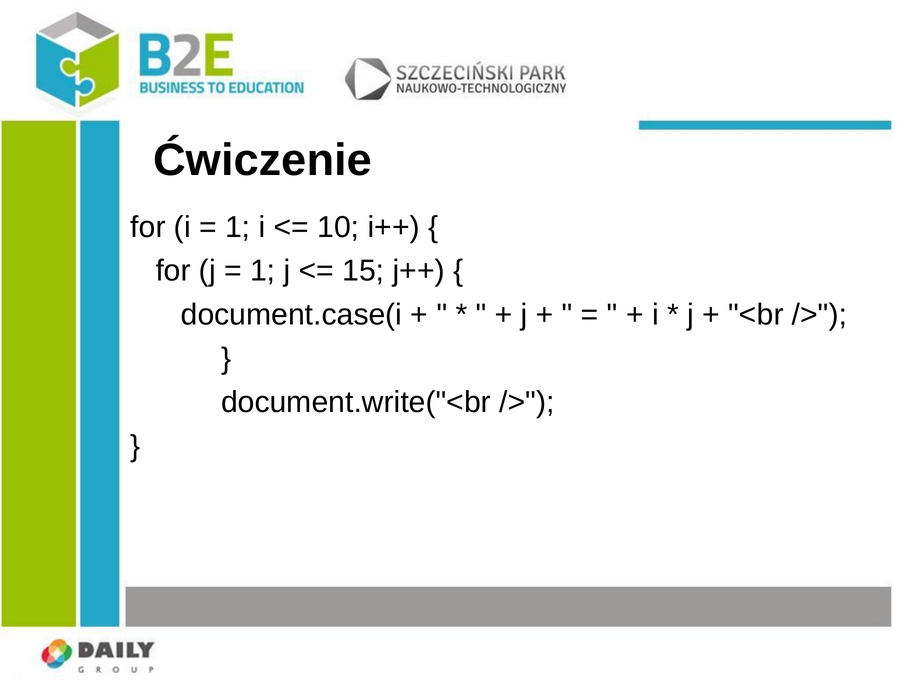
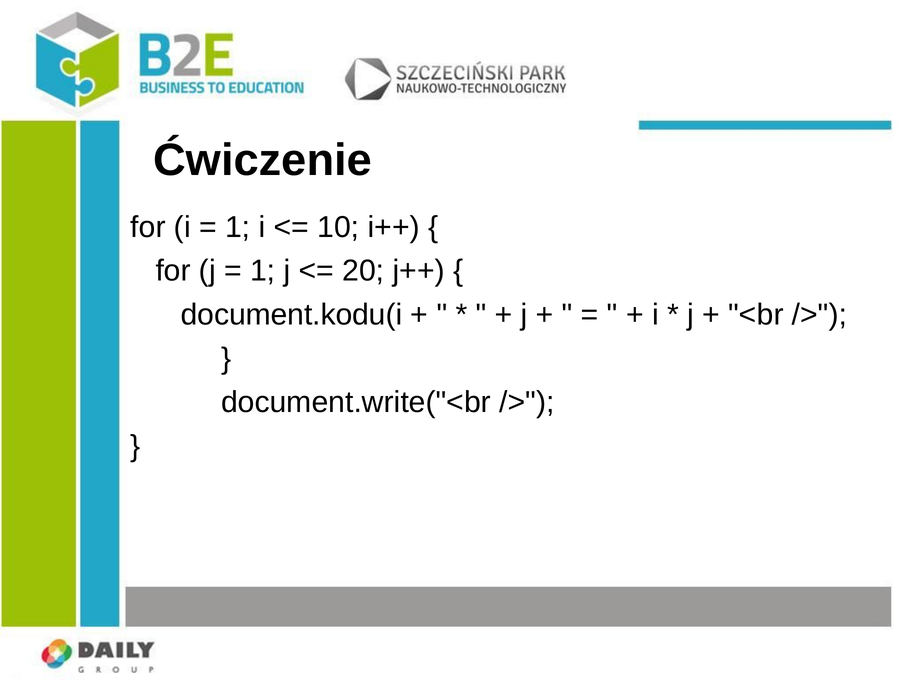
15: 15 -> 20 (363, 271)
document.case(i: document.case(i -> document.kodu(i (292, 315)
